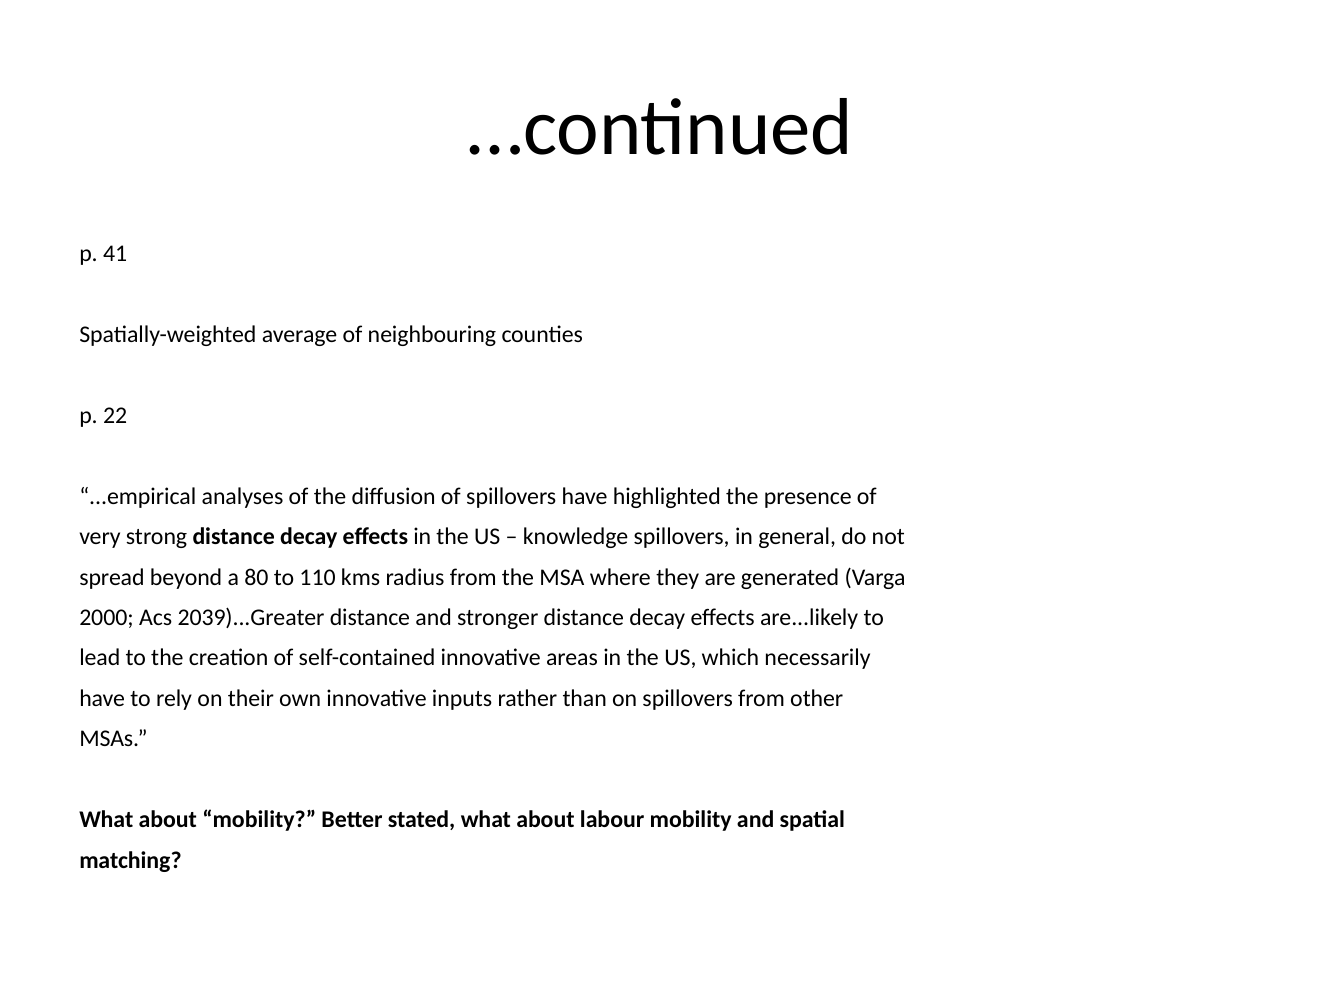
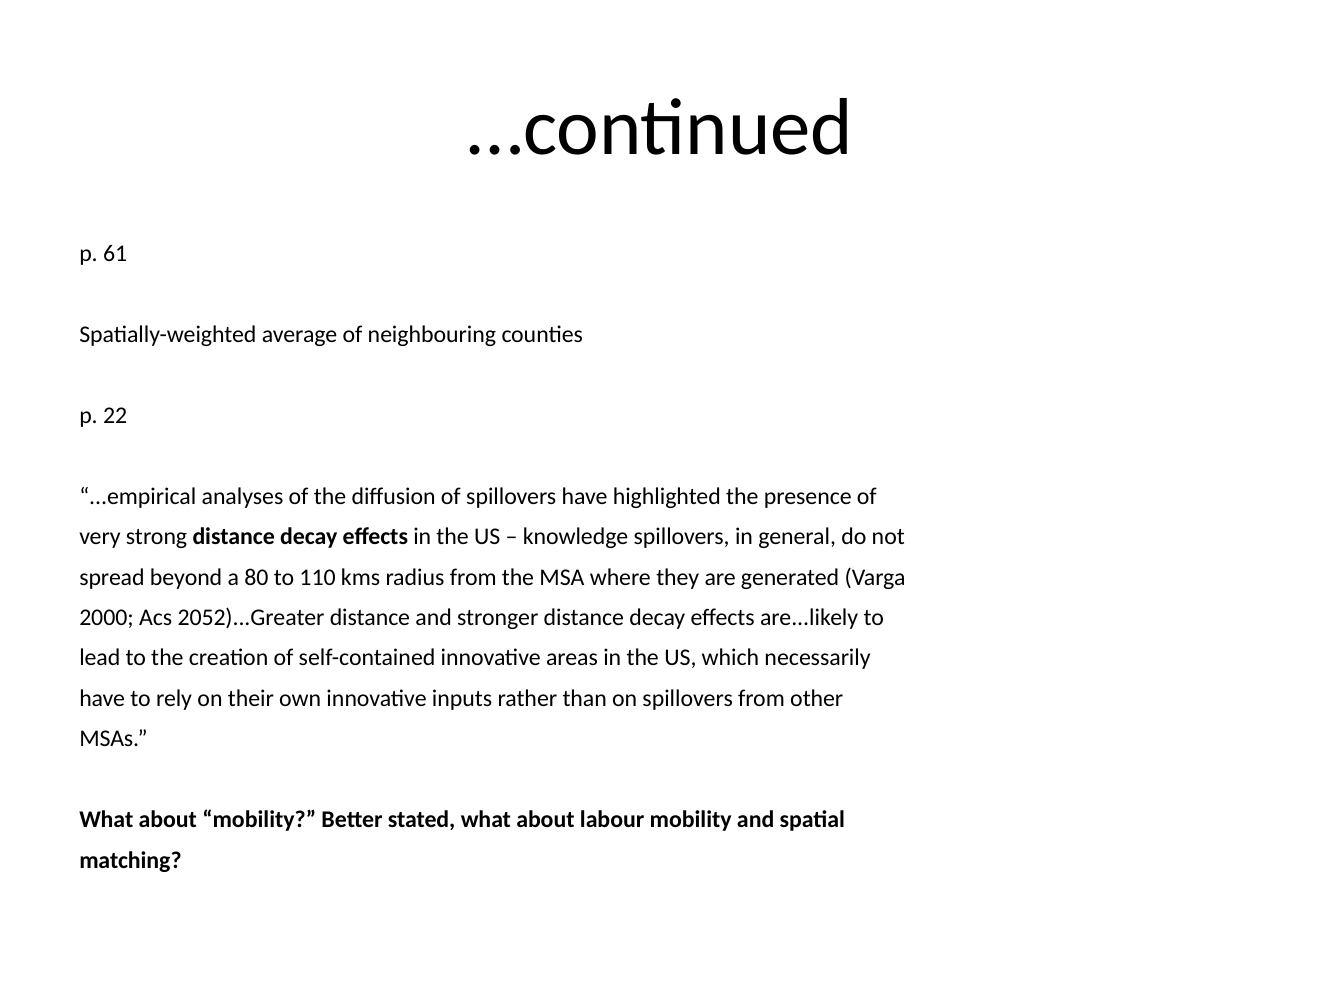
41: 41 -> 61 (115, 254)
2039)...Greater: 2039)...Greater -> 2052)...Greater (251, 617)
